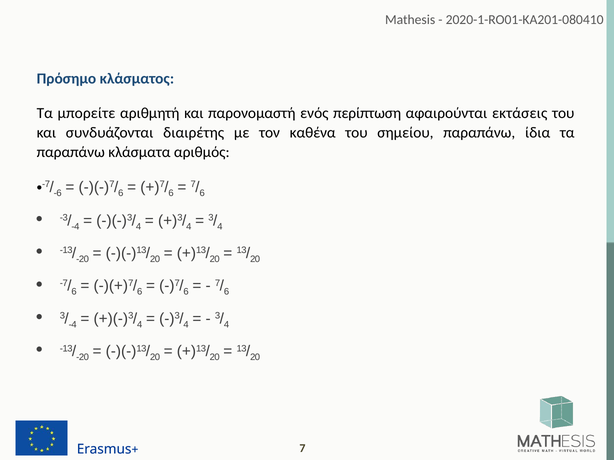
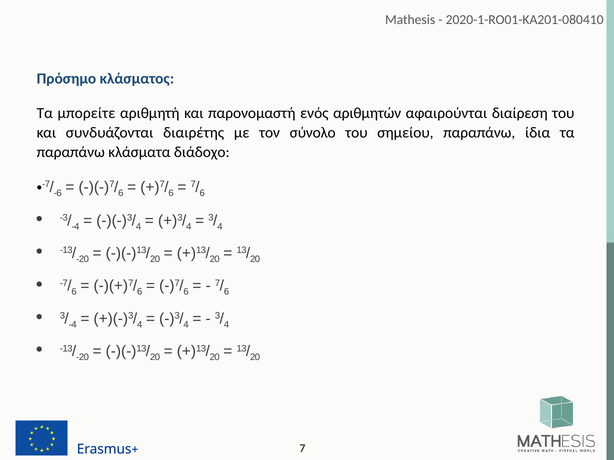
περίπτωση: περίπτωση -> αριθμητών (367, 113)
εκτάσεις: εκτάσεις -> διαίρεση (520, 113)
καθένα: καθένα -> σύνολο (313, 133)
αριθμός: αριθμός -> διάδοχο (202, 153)
